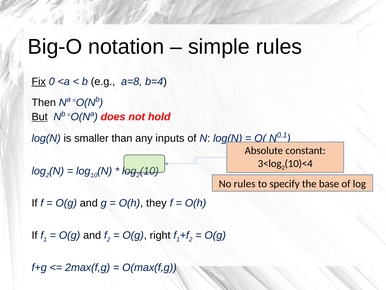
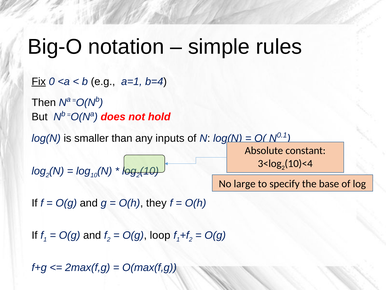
a=8: a=8 -> a=1 (132, 81)
But underline: present -> none (40, 117)
No rules: rules -> large (245, 183)
right: right -> loop (160, 235)
